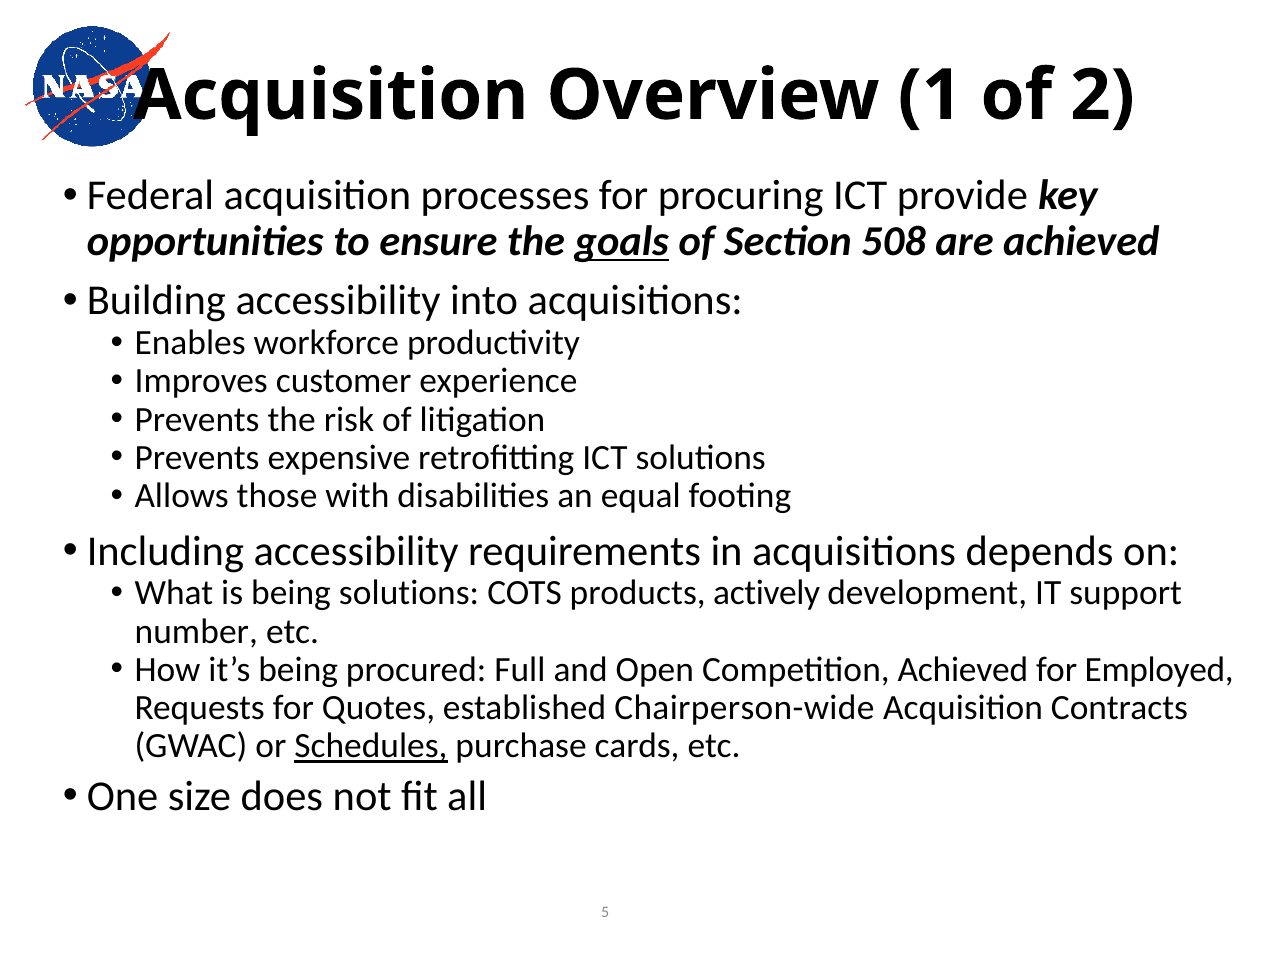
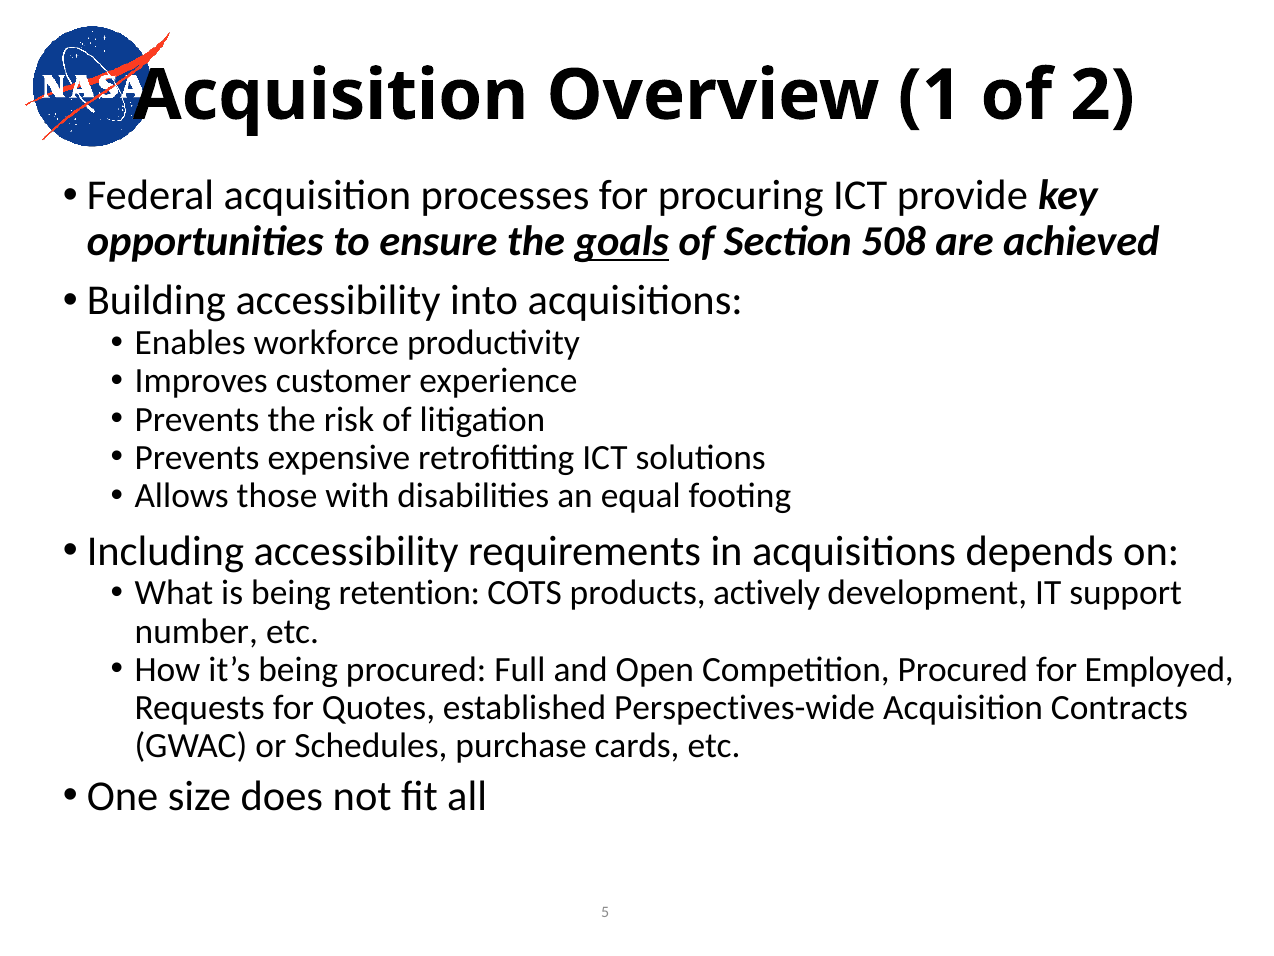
being solutions: solutions -> retention (409, 593)
Competition Achieved: Achieved -> Procured (963, 669)
Chairperson-wide: Chairperson-wide -> Perspectives-wide (745, 708)
Schedules underline: present -> none (371, 746)
